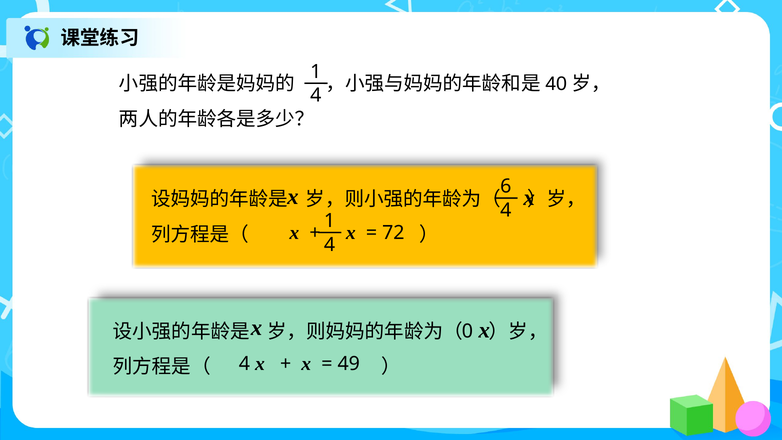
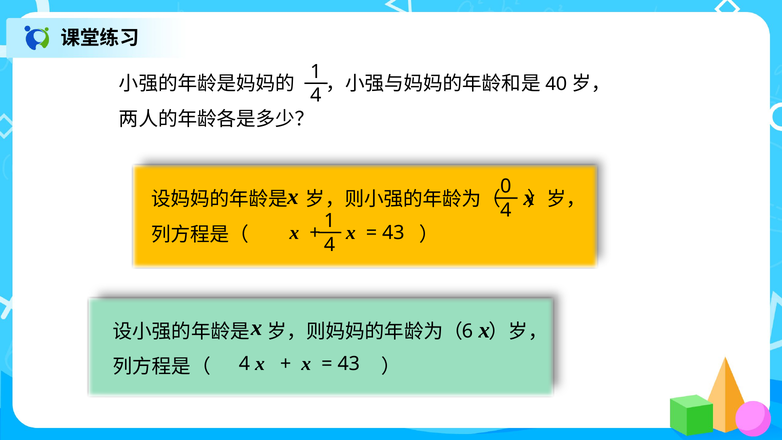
6: 6 -> 0 (506, 186)
72: 72 -> 43 (393, 233)
0: 0 -> 6 (467, 331)
49: 49 -> 43 (349, 364)
